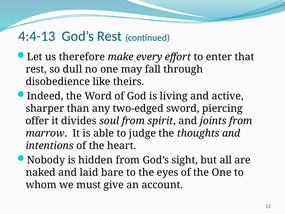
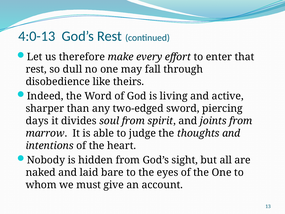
4:4-13: 4:4-13 -> 4:0-13 (37, 36)
offer: offer -> days (37, 121)
